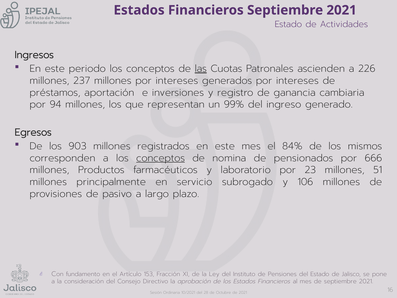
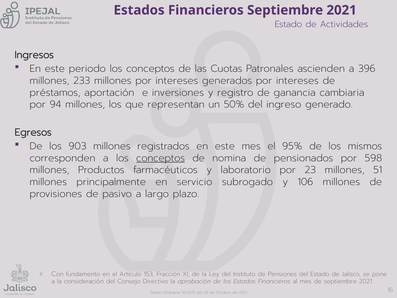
las underline: present -> none (201, 69)
226: 226 -> 396 (367, 69)
237: 237 -> 233 (82, 81)
99%: 99% -> 50% (234, 104)
84%: 84% -> 95% (292, 146)
666: 666 -> 598 (373, 158)
